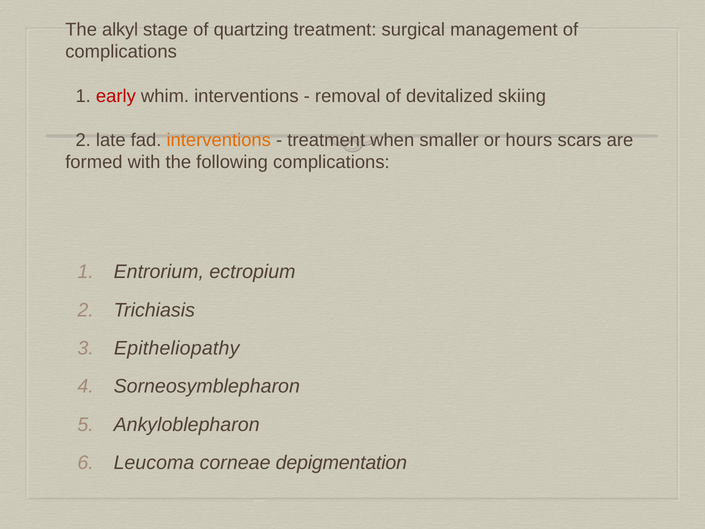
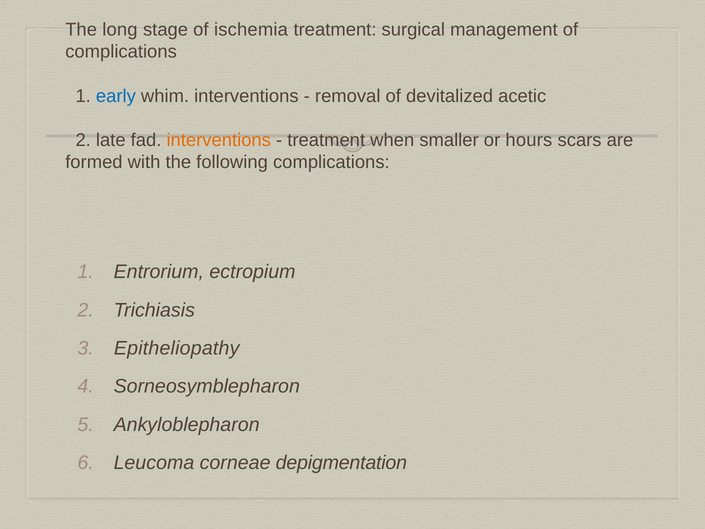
alkyl: alkyl -> long (120, 30)
quartzing: quartzing -> ischemia (251, 30)
early colour: red -> blue (116, 96)
skiing: skiing -> acetic (522, 96)
